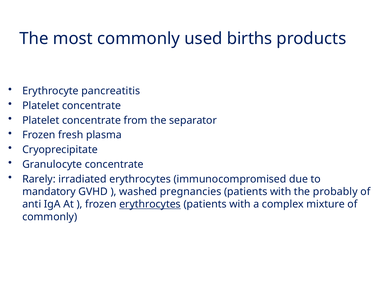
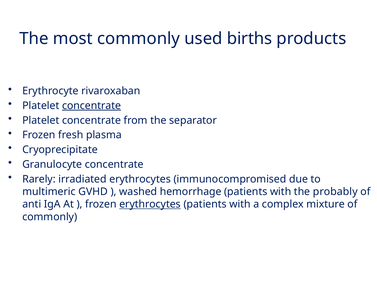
pancreatitis: pancreatitis -> rivaroxaban (111, 91)
concentrate underline: none -> present (92, 106)
mandatory: mandatory -> multimeric (49, 191)
pregnancies: pregnancies -> hemorrhage (191, 191)
